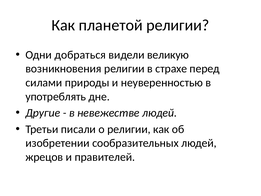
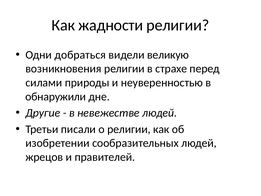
планетой: планетой -> жадности (111, 25)
употреблять: употреблять -> обнаружили (56, 97)
